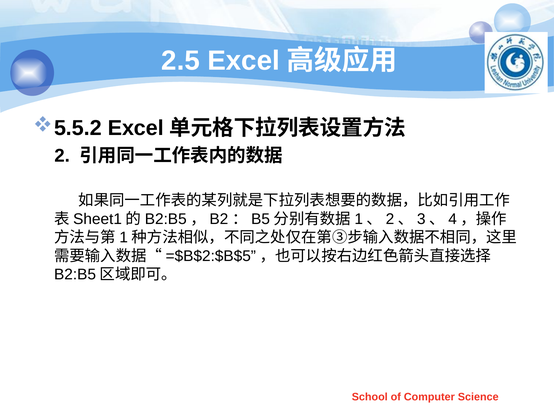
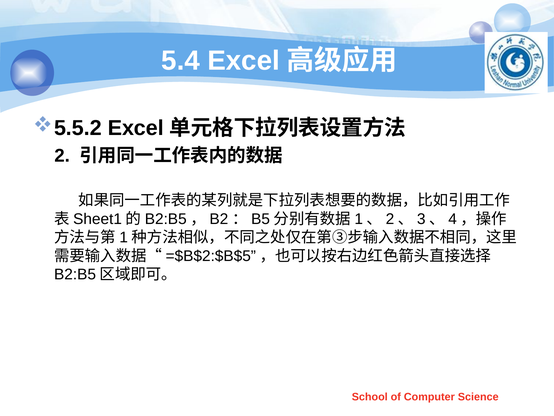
2.5: 2.5 -> 5.4 (181, 61)
